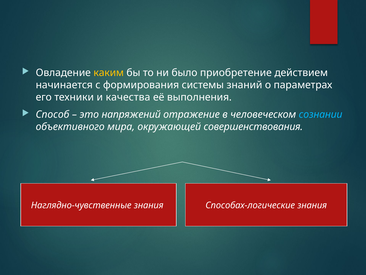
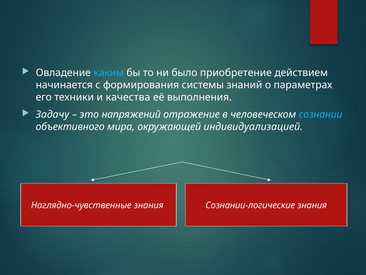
каким colour: yellow -> light blue (109, 73)
Способ: Способ -> Задачу (52, 114)
совершенствования: совершенствования -> индивидуализацией (253, 127)
Способах-логические: Способах-логические -> Сознании-логические (250, 205)
